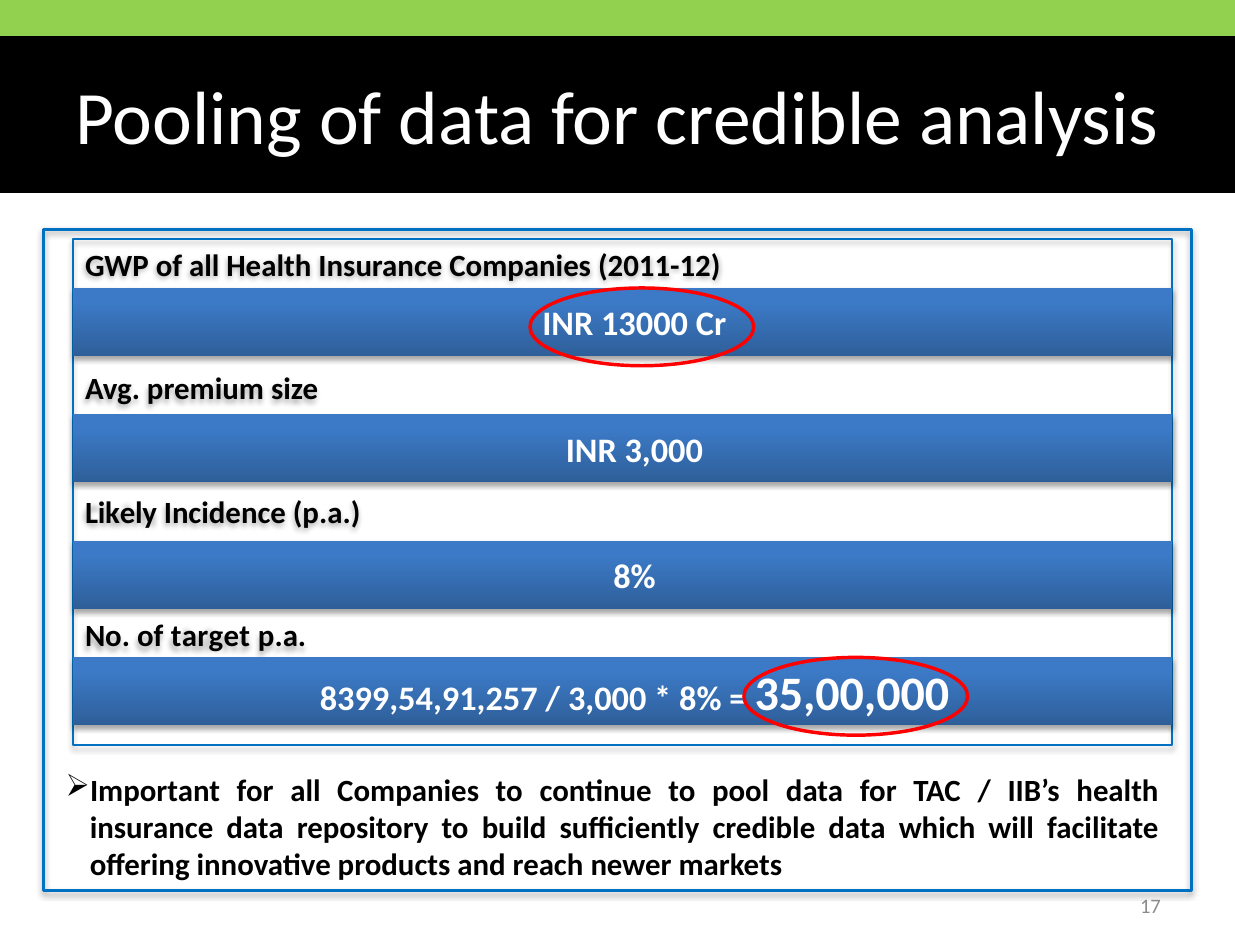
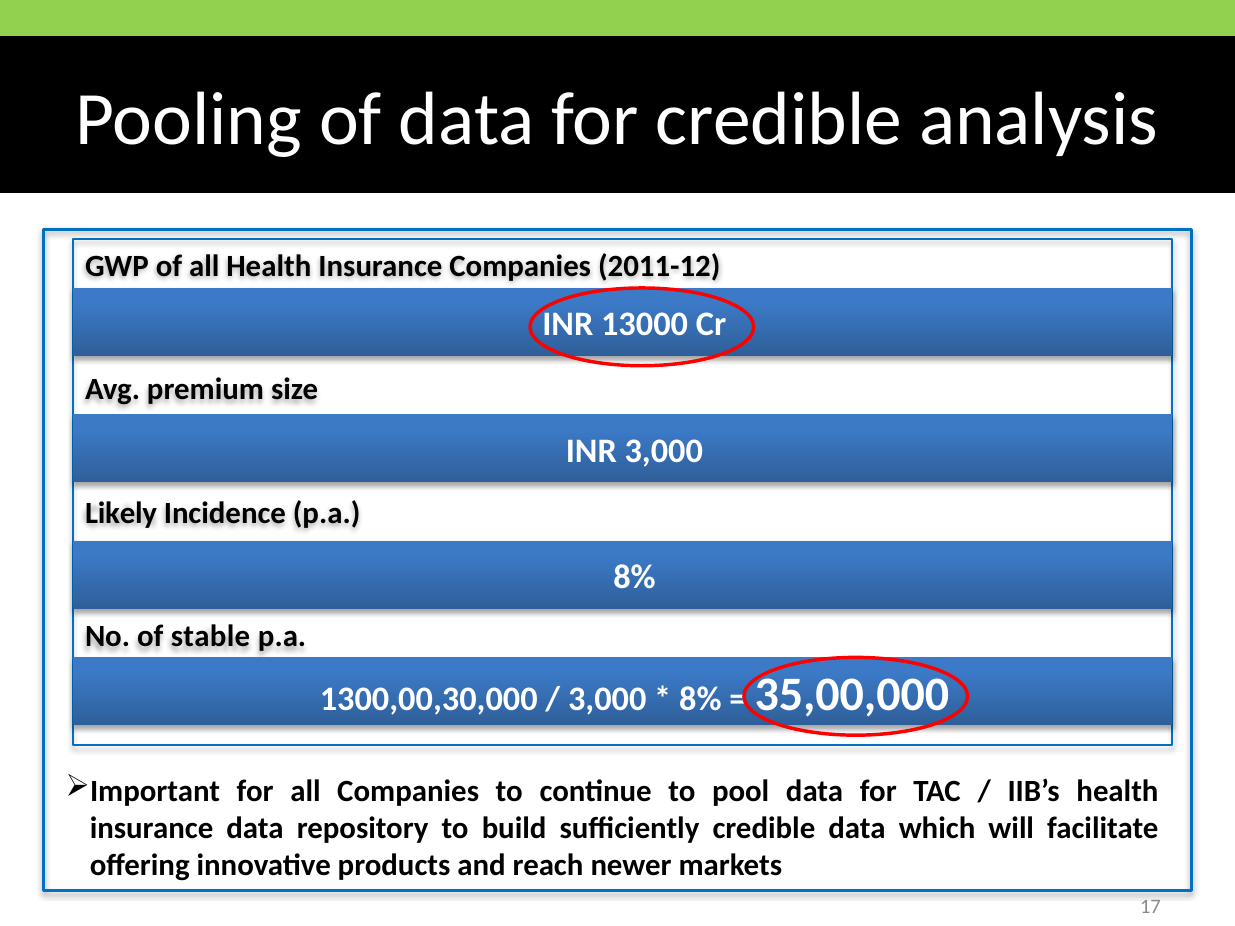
target: target -> stable (210, 637)
8399,54,91,257: 8399,54,91,257 -> 1300,00,30,000 (429, 699)
